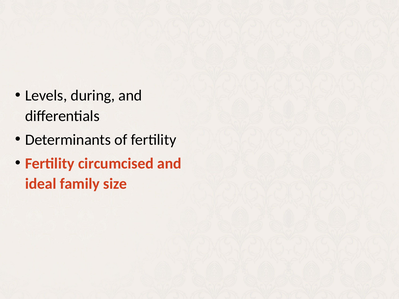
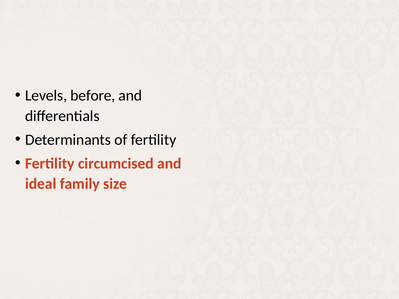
during: during -> before (93, 96)
